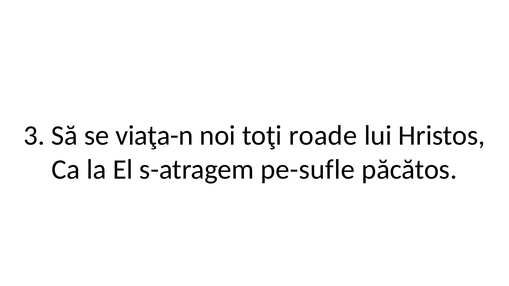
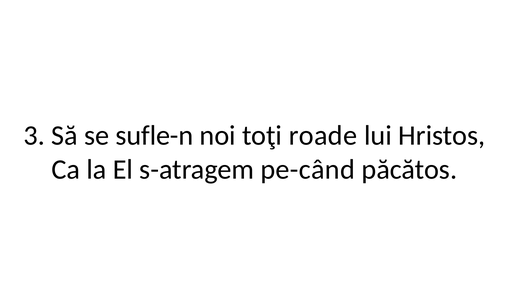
viaţa-n: viaţa-n -> sufle-n (154, 136)
pe-sufle: pe-sufle -> pe-când (308, 170)
